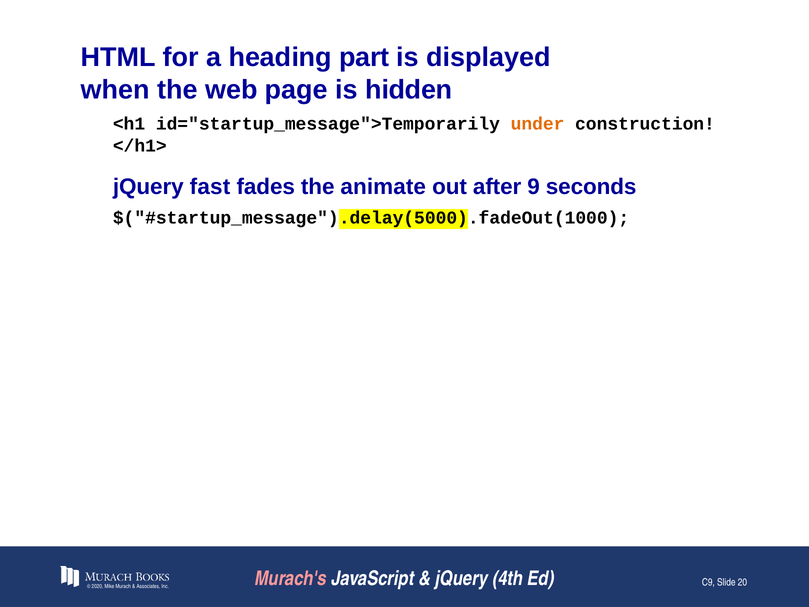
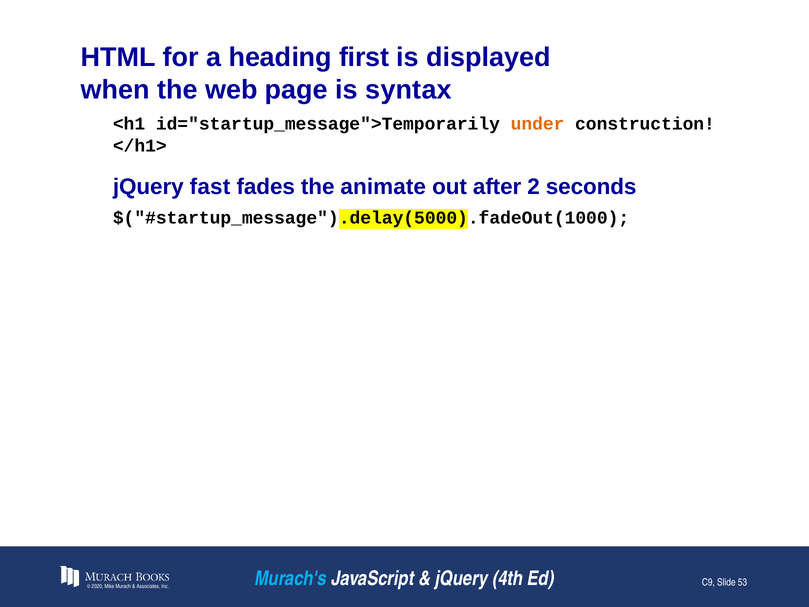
part: part -> first (364, 57)
hidden: hidden -> syntax (409, 90)
9: 9 -> 2 (534, 187)
Murach's colour: pink -> light blue (291, 578)
20: 20 -> 53 (742, 582)
